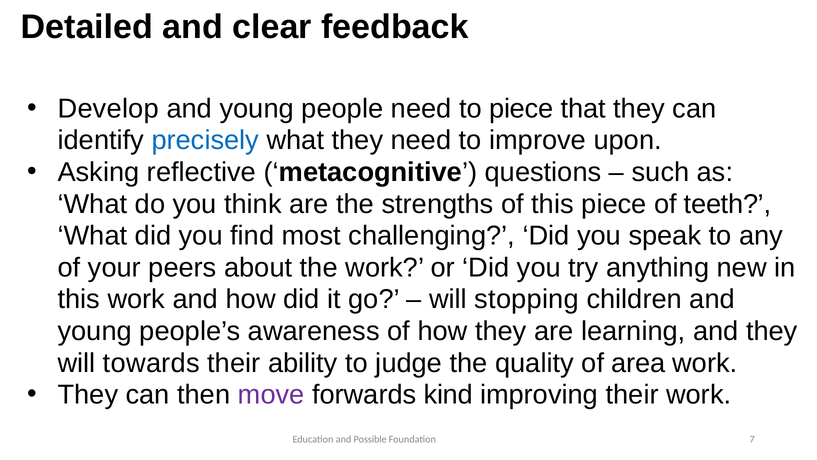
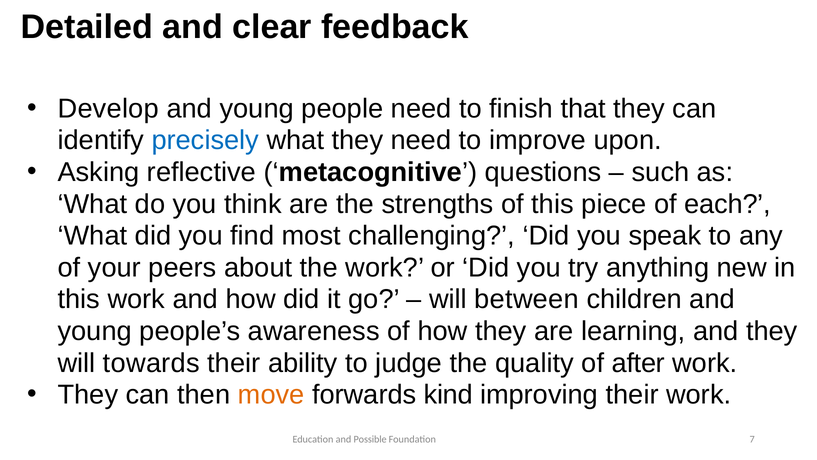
to piece: piece -> finish (521, 109)
teeth: teeth -> each (728, 204)
stopping: stopping -> between (527, 299)
area: area -> after (638, 363)
move colour: purple -> orange (271, 394)
